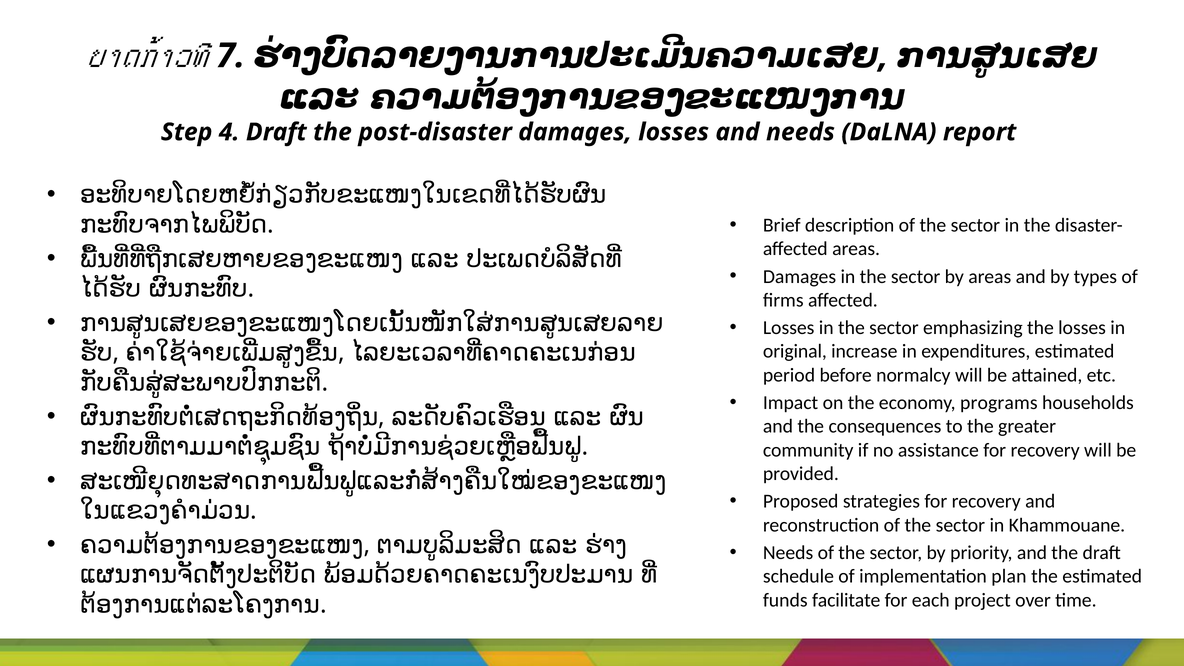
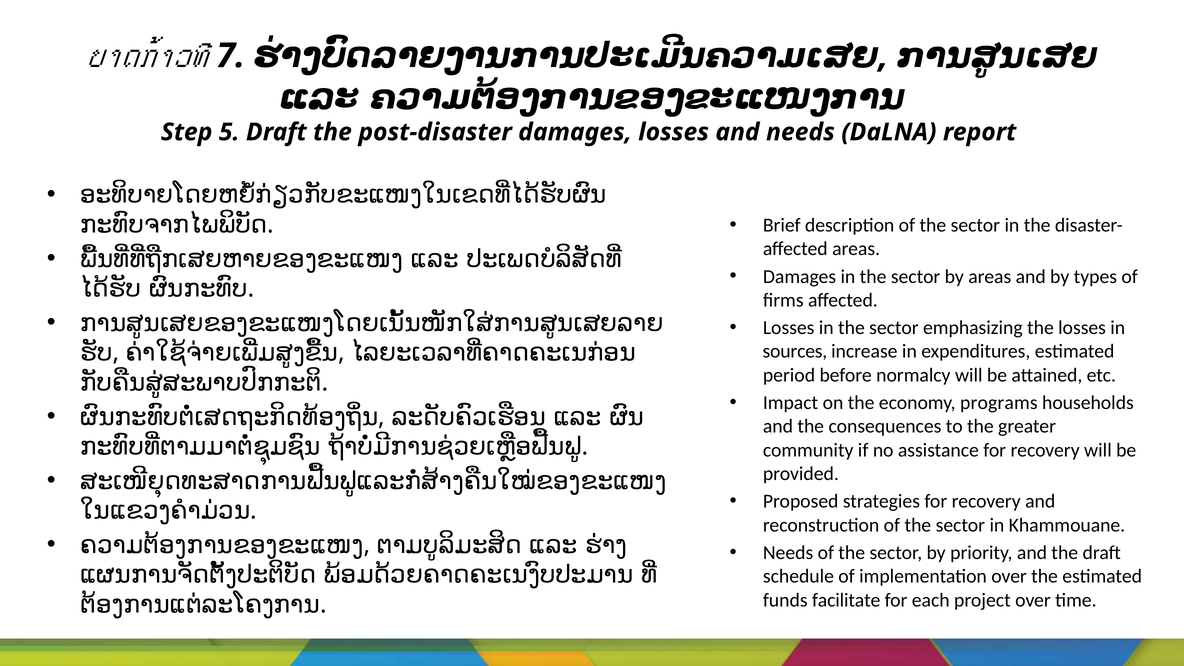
4: 4 -> 5 (229, 132)
original: original -> sources (795, 351)
implementation plan: plan -> over (1009, 576)
